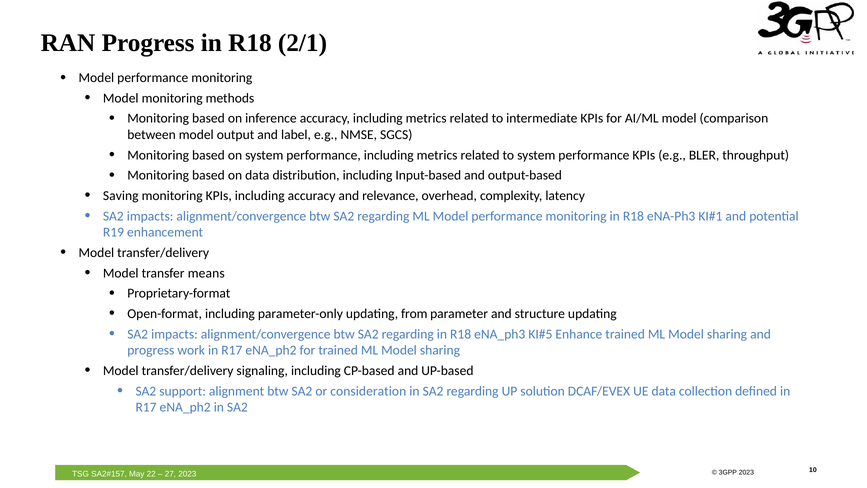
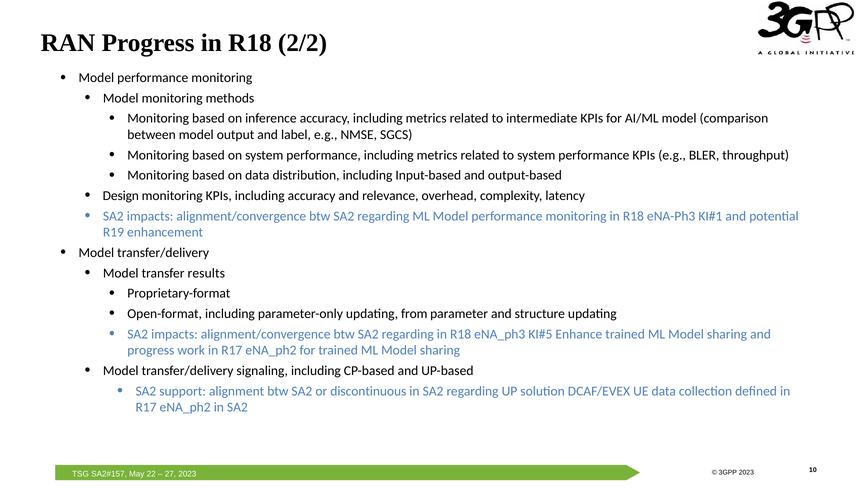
2/1: 2/1 -> 2/2 (303, 43)
Saving: Saving -> Design (121, 196)
means: means -> results (206, 273)
consideration: consideration -> discontinuous (368, 391)
